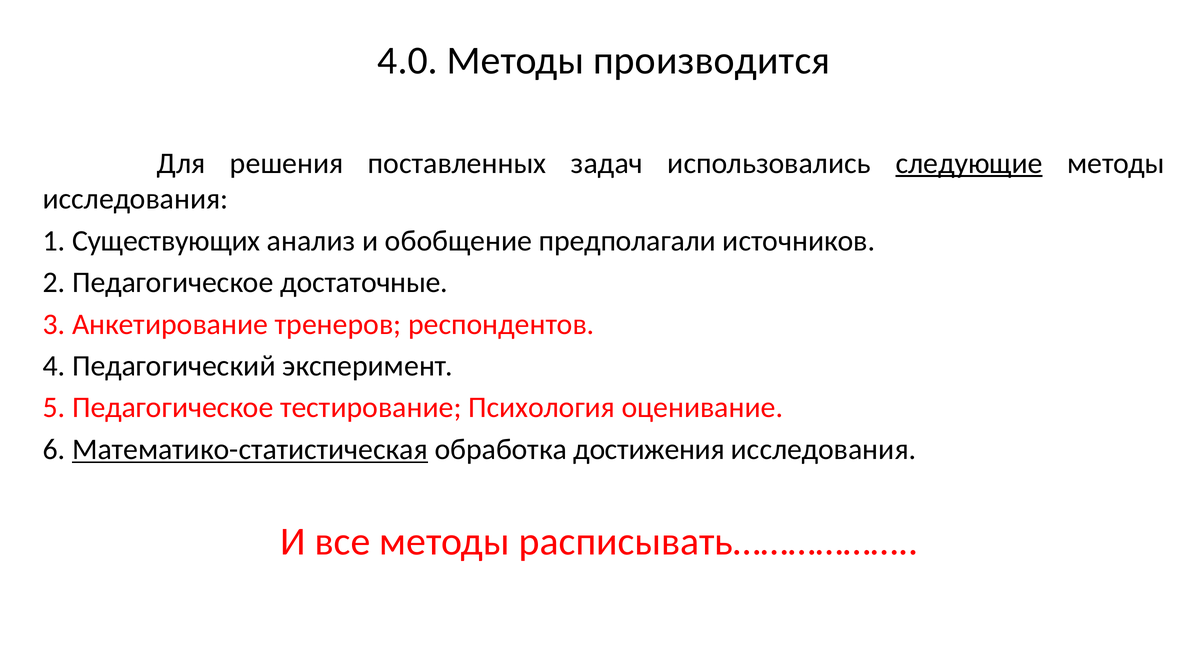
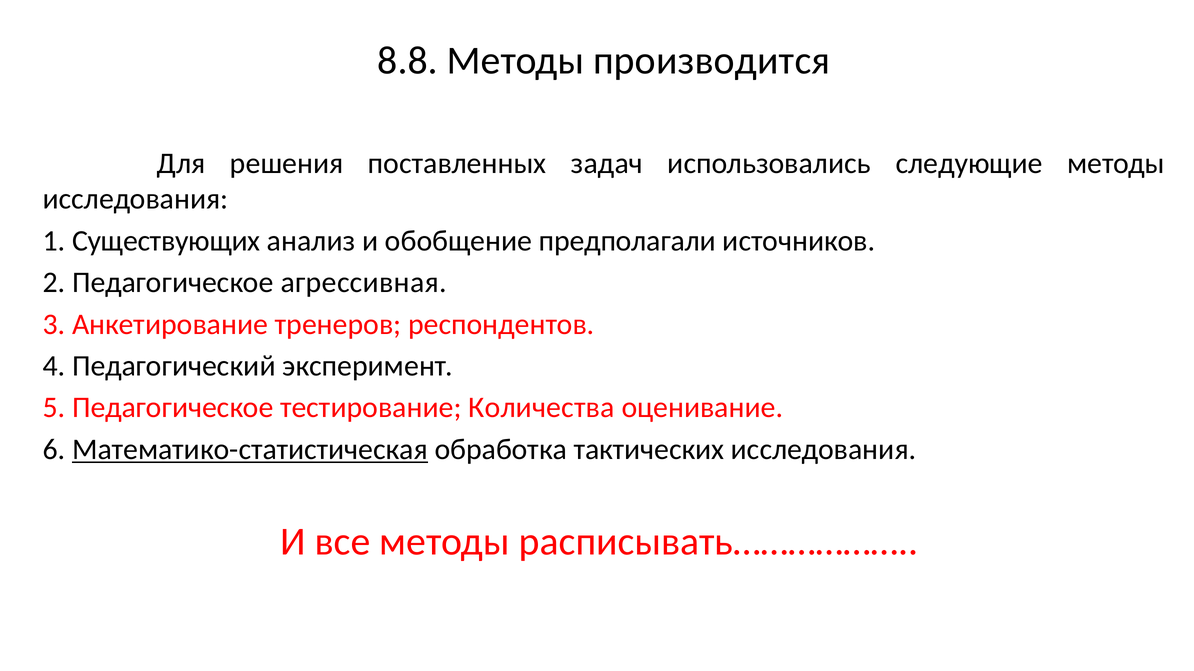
4.0: 4.0 -> 8.8 (408, 61)
следующие underline: present -> none (969, 163)
достаточные: достаточные -> агрессивная (364, 283)
Психология: Психология -> Количества (541, 408)
достижения: достижения -> тактических (649, 450)
